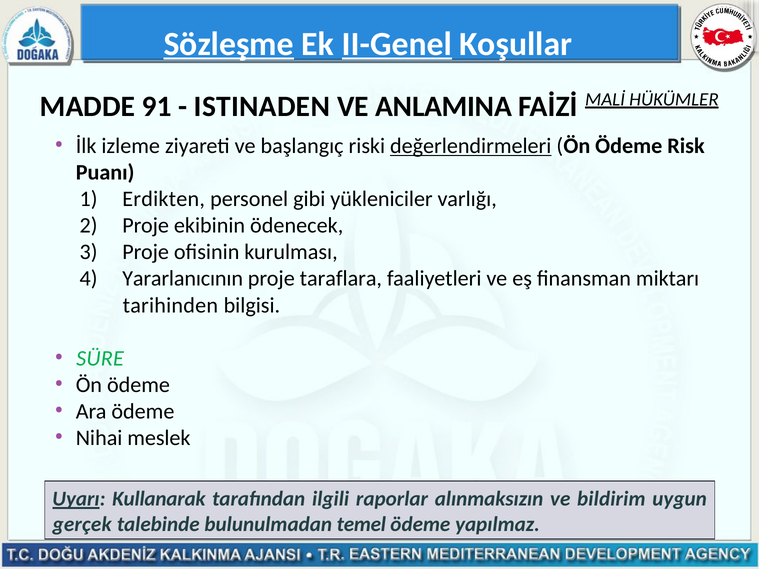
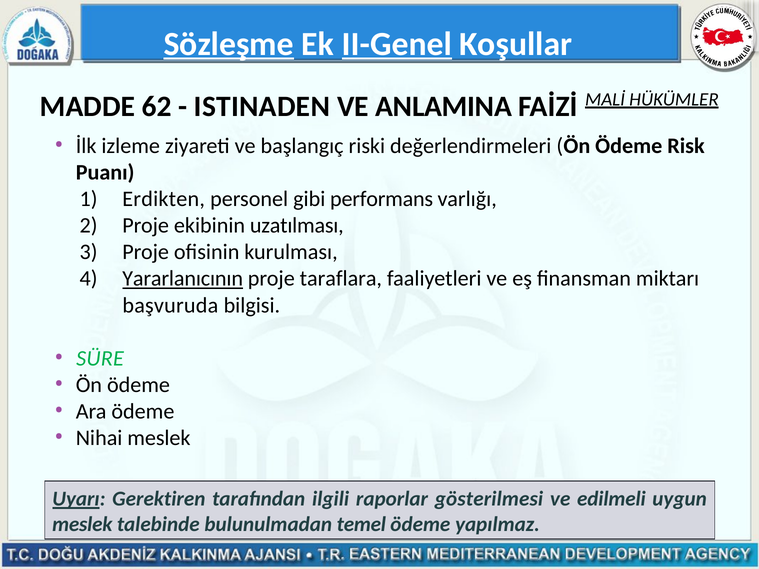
91: 91 -> 62 (157, 107)
değerlendirmeleri underline: present -> none (471, 146)
yükleniciler: yükleniciler -> performans (382, 199)
ödenecek: ödenecek -> uzatılması (297, 226)
Yararlanıcının underline: none -> present (183, 279)
tarihinden: tarihinden -> başvuruda (170, 305)
Kullanarak: Kullanarak -> Gerektiren (159, 499)
alınmaksızın: alınmaksızın -> gösterilmesi (489, 499)
bildirim: bildirim -> edilmeli (611, 499)
gerçek: gerçek -> meslek (82, 524)
